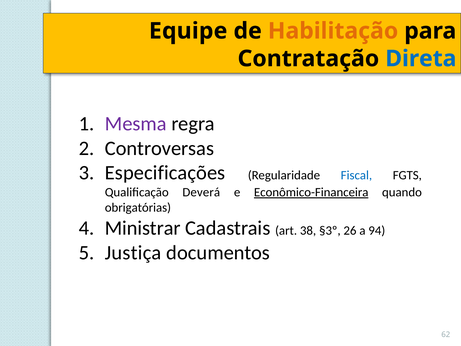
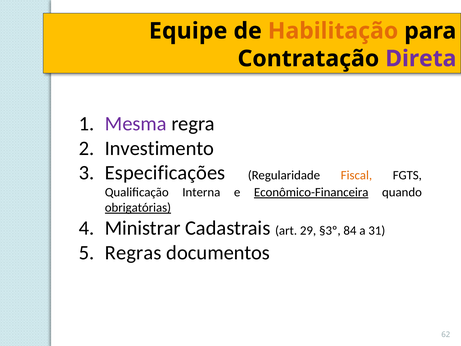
Direta colour: blue -> purple (421, 59)
Controversas: Controversas -> Investimento (159, 148)
Fiscal colour: blue -> orange (356, 175)
Deverá: Deverá -> Interna (201, 192)
obrigatórias underline: none -> present (138, 208)
38: 38 -> 29 (308, 231)
26: 26 -> 84 (350, 231)
94: 94 -> 31 (377, 231)
Justiça: Justiça -> Regras (133, 253)
